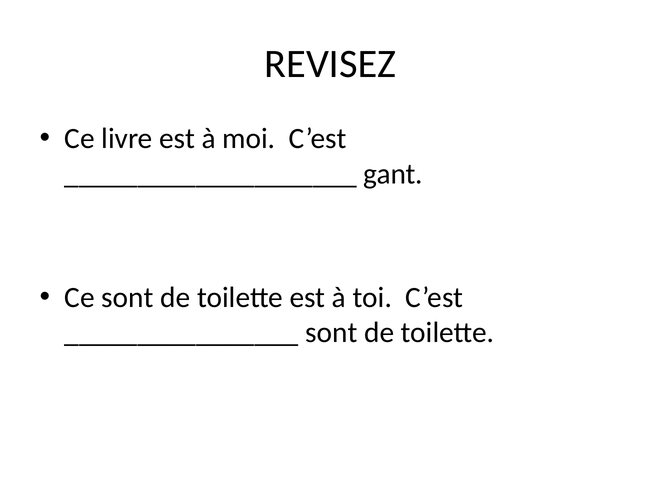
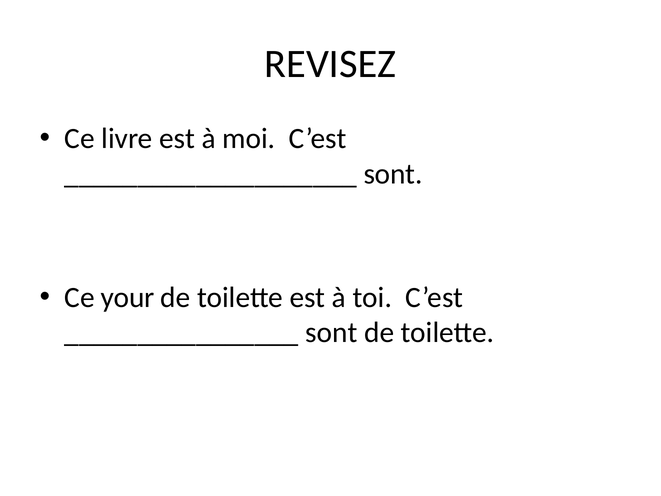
gant: gant -> sont (393, 174)
Ce sont: sont -> your (128, 297)
